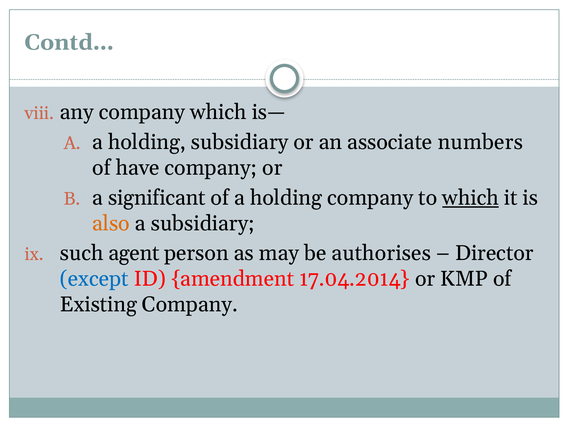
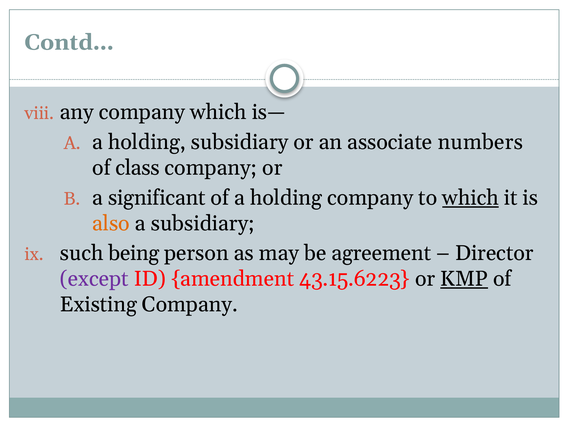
have: have -> class (138, 168)
agent: agent -> being (134, 253)
authorises: authorises -> agreement (381, 253)
except colour: blue -> purple (94, 279)
17.04.2014: 17.04.2014 -> 43.15.6223 (355, 279)
KMP underline: none -> present (464, 279)
